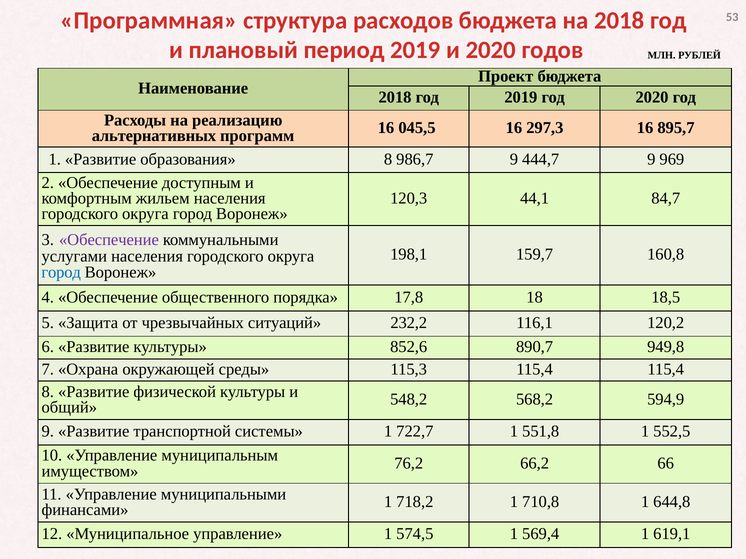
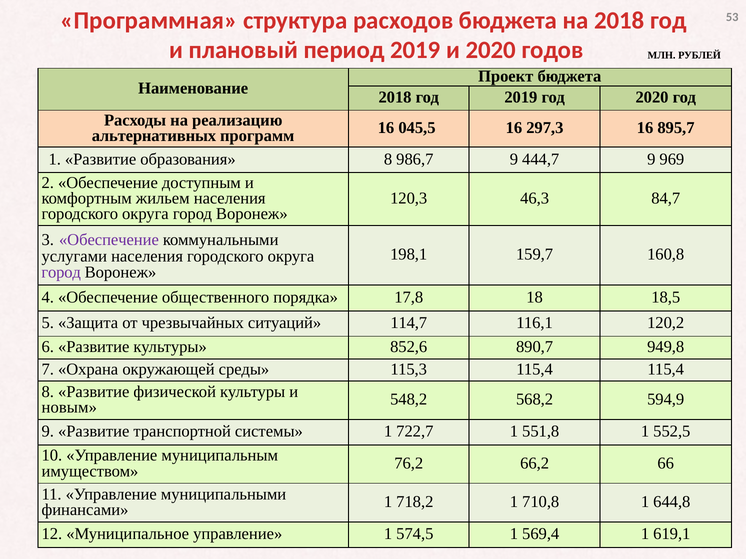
44,1: 44,1 -> 46,3 (535, 199)
город colour: blue -> purple (61, 272)
232,2: 232,2 -> 114,7 (409, 323)
общий: общий -> новым (69, 408)
